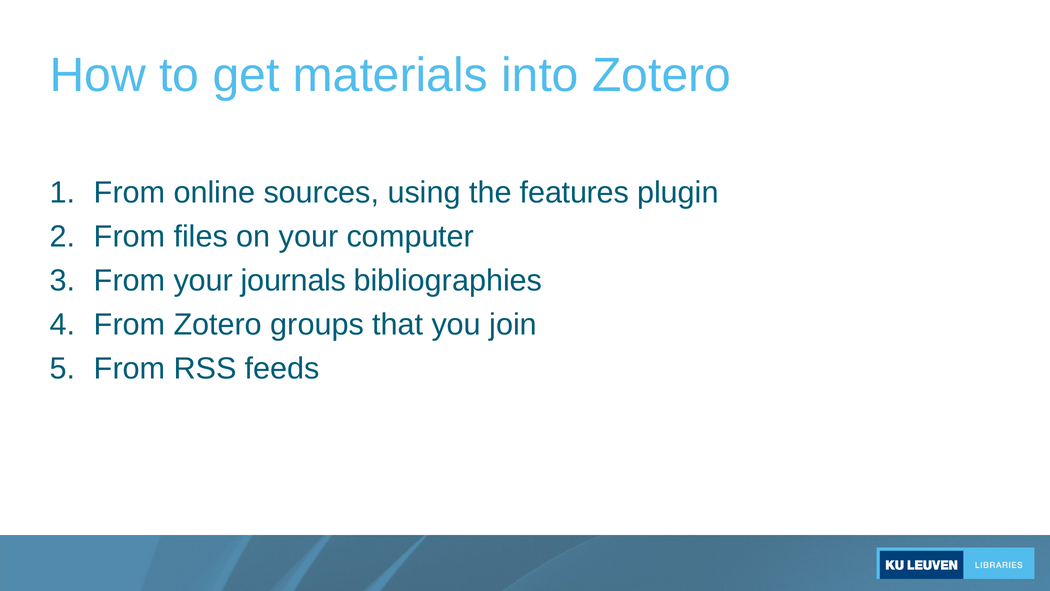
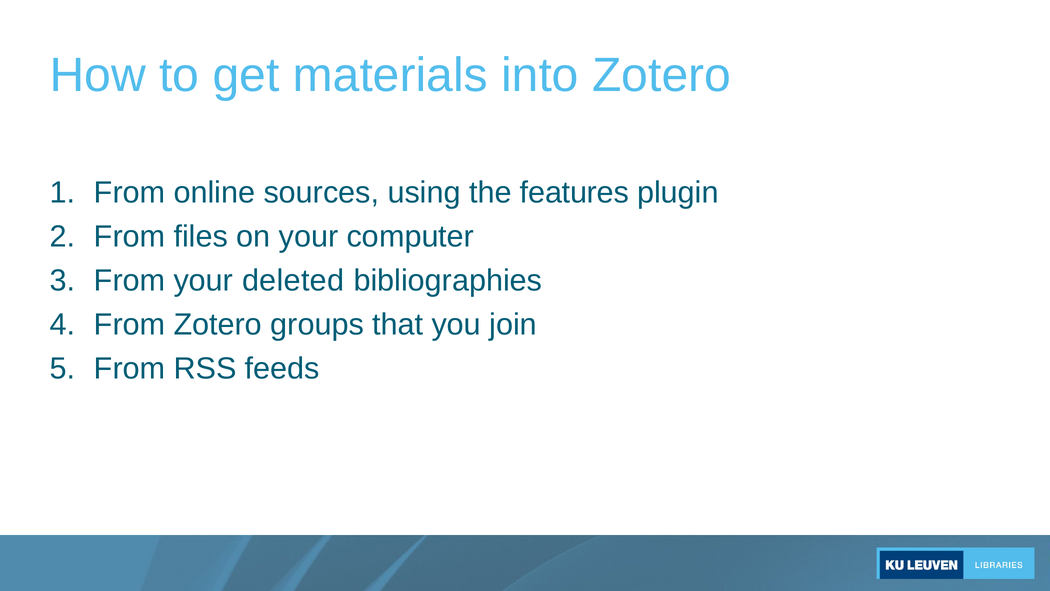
journals: journals -> deleted (293, 281)
